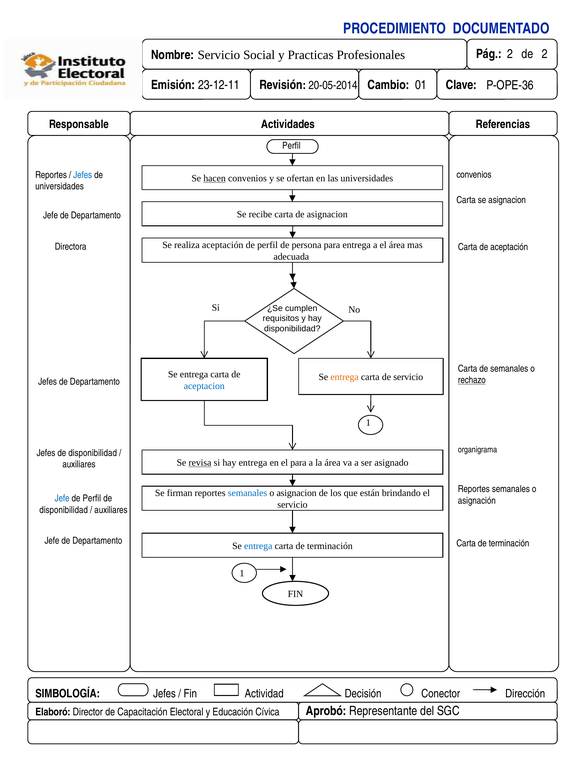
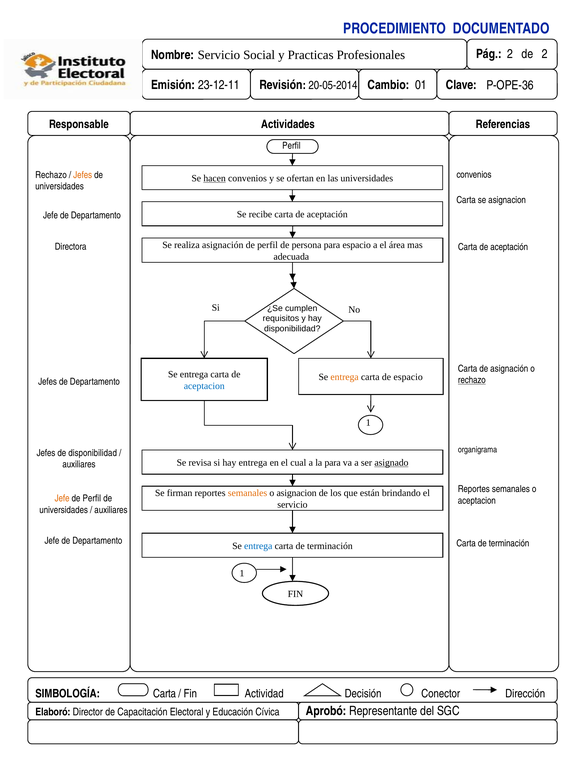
Reportes: Reportes -> Rechazo (51, 175)
Jefes colour: blue -> orange (83, 175)
recibe carta de asignacion: asignacion -> aceptación (327, 214)
realiza aceptación: aceptación -> asignación (223, 245)
para entrega: entrega -> espacio (357, 245)
de semanales: semanales -> asignación (509, 368)
de servicio: servicio -> espacio (408, 377)
revisa underline: present -> none (200, 462)
el para: para -> cual (298, 462)
la área: área -> para (333, 462)
asignado underline: none -> present (391, 462)
semanales colour: blue -> orange (248, 492)
Jefe colour: blue -> orange (62, 498)
asignación: asignación -> aceptacion (477, 500)
disponibilidad: disponibilidad -> universidades (64, 509)
Jefes: Jefes -> Carta (165, 693)
